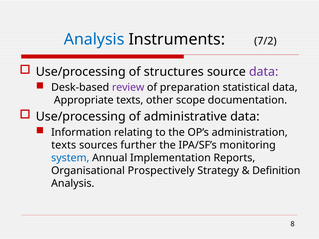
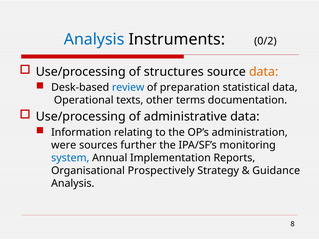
7/2: 7/2 -> 0/2 (265, 41)
data colour: purple -> orange (264, 72)
review colour: purple -> blue (128, 88)
Appropriate: Appropriate -> Operational (84, 100)
scope: scope -> terms (191, 100)
texts: texts -> were (64, 145)
Definition: Definition -> Guidance (276, 171)
